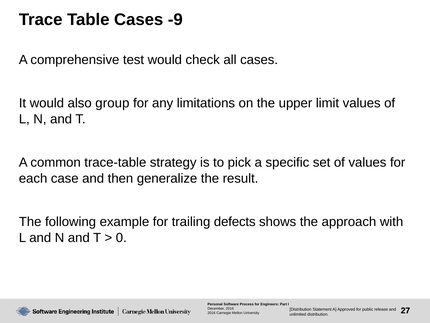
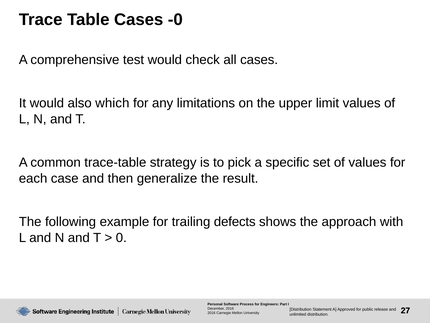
-9: -9 -> -0 (175, 20)
group: group -> which (112, 103)
